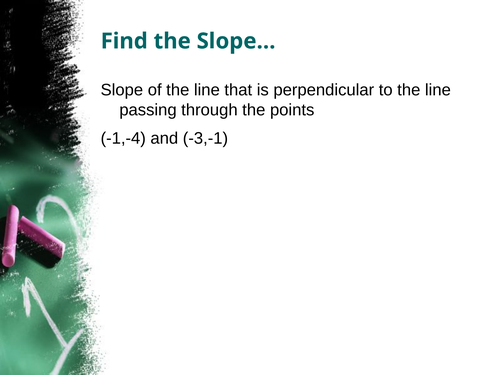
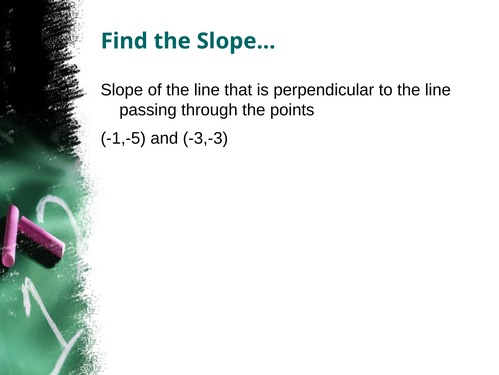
-1,-4: -1,-4 -> -1,-5 (123, 138)
-3,-1: -3,-1 -> -3,-3 (205, 138)
